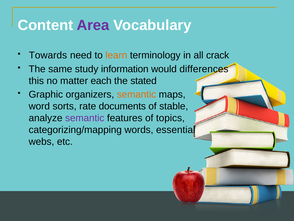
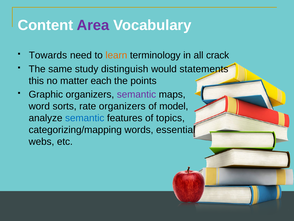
information: information -> distinguish (125, 69)
differences: differences -> statements (204, 69)
stated: stated -> points (143, 81)
semantic colour: orange -> purple (136, 94)
rate documents: documents -> organizers (122, 106)
stable: stable -> model (174, 106)
semantic colour: purple -> blue (85, 118)
